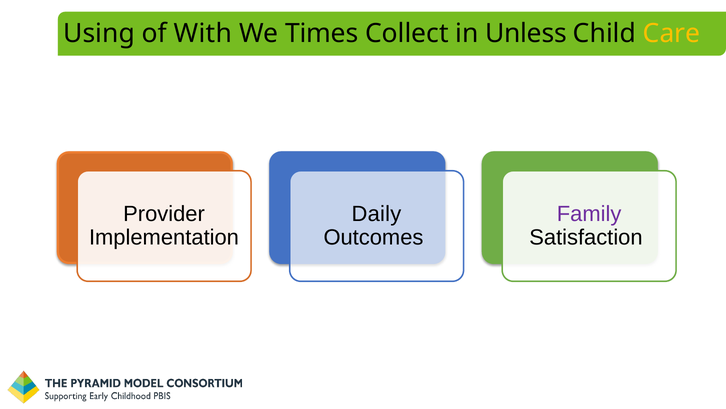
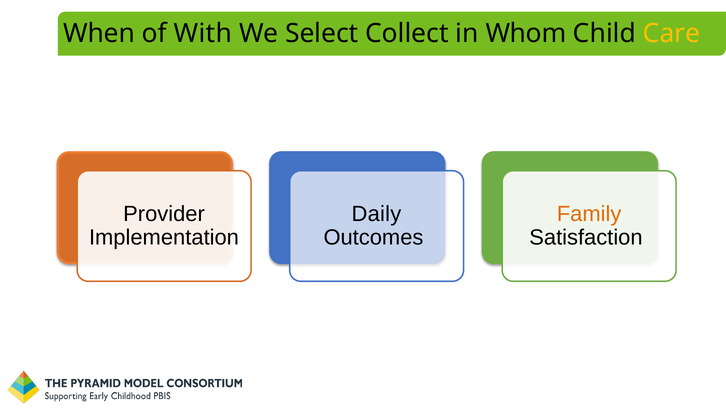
Using: Using -> When (99, 34)
Times: Times -> Select (322, 34)
Unless: Unless -> Whom (526, 34)
Family colour: purple -> orange (589, 214)
